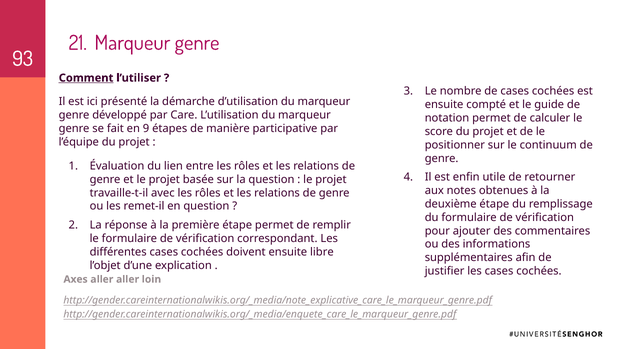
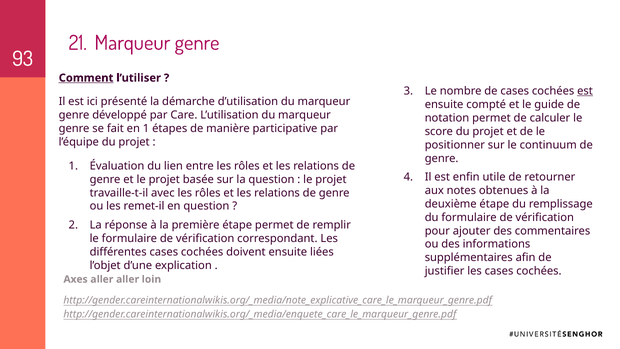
est underline: none -> present (585, 91)
en 9: 9 -> 1 (146, 129)
libre: libre -> liées (322, 252)
